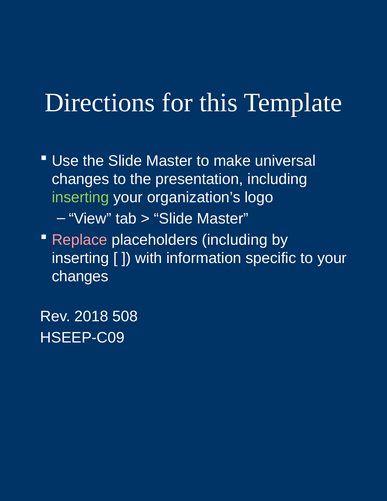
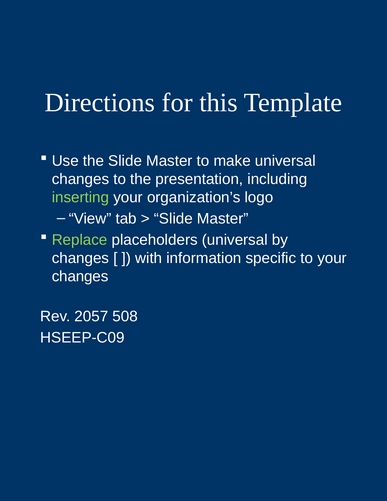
Replace colour: pink -> light green (80, 240)
placeholders including: including -> universal (235, 240)
inserting: inserting -> changes (80, 258)
2018: 2018 -> 2057 (91, 316)
